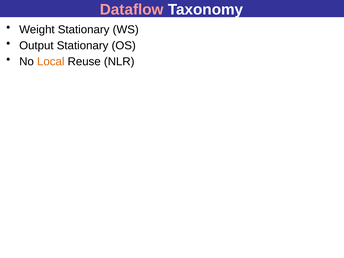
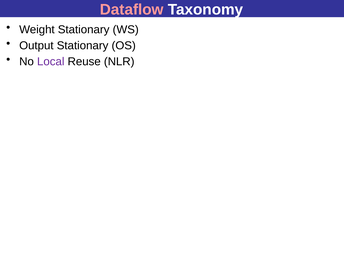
Local colour: orange -> purple (51, 62)
